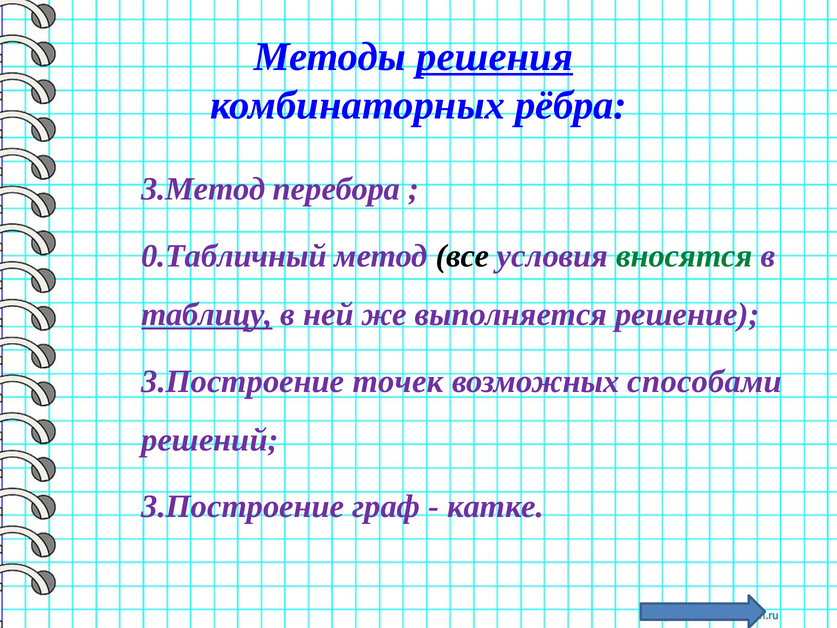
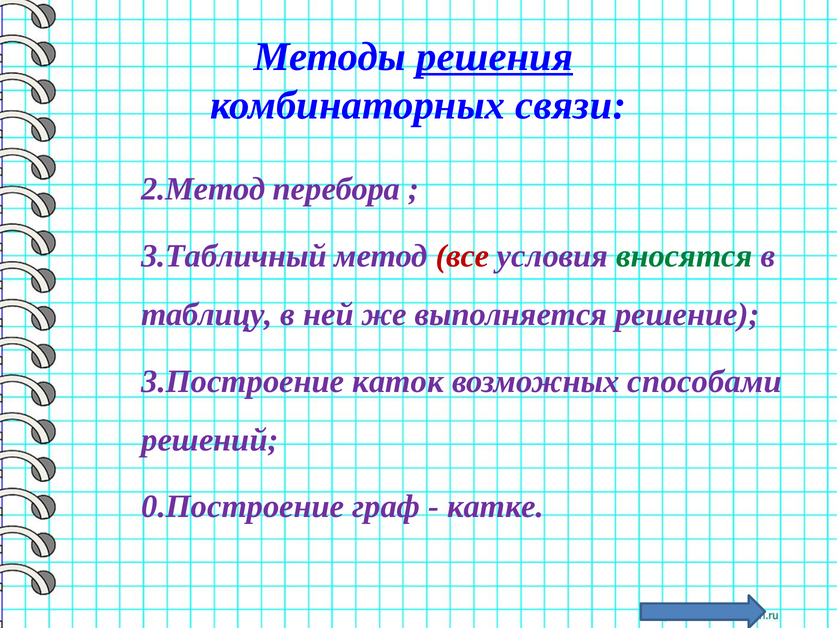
рёбра: рёбра -> связи (571, 105)
3.Метод: 3.Метод -> 2.Метод (203, 189)
0.Табличный: 0.Табличный -> 3.Табличный (234, 256)
все colour: black -> red (462, 256)
таблицу underline: present -> none (207, 314)
точек: точек -> каток (398, 381)
3.Построение: 3.Построение -> 0.Построение (243, 507)
